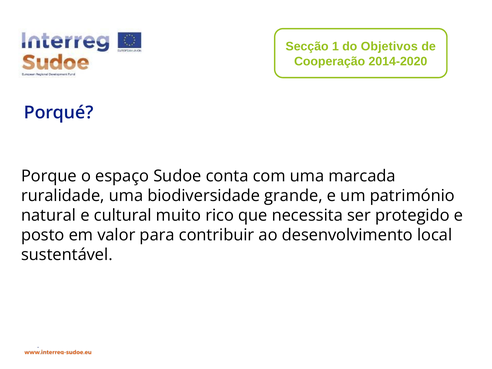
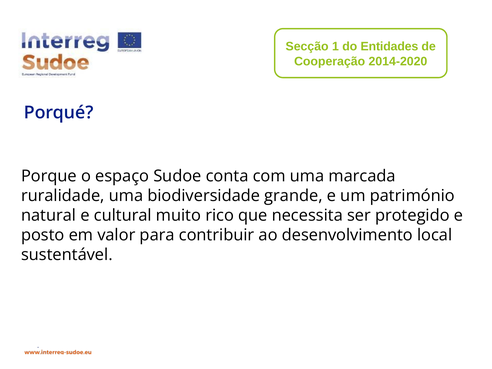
Objetivos: Objetivos -> Entidades (389, 47)
